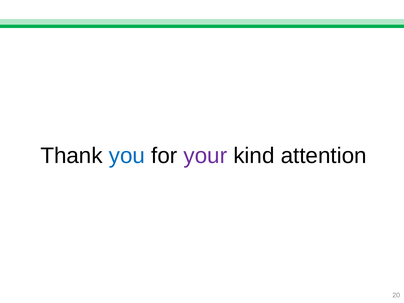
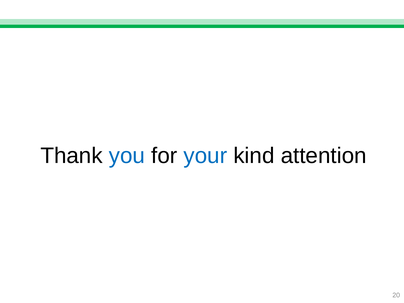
your colour: purple -> blue (205, 156)
